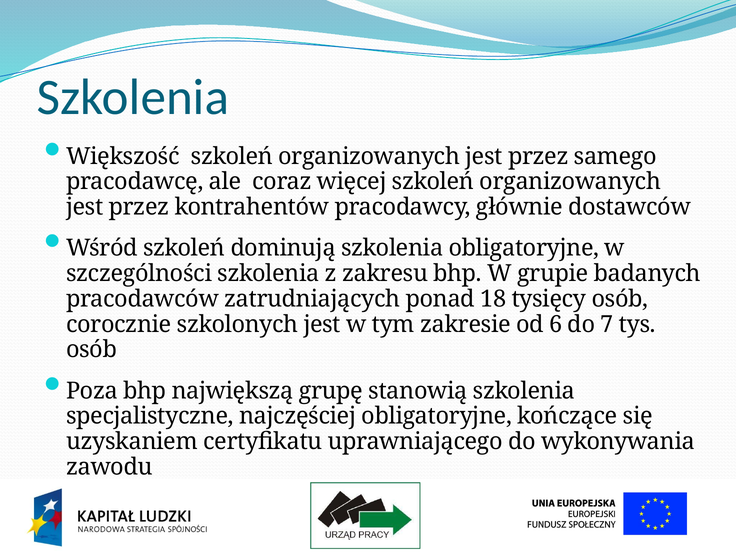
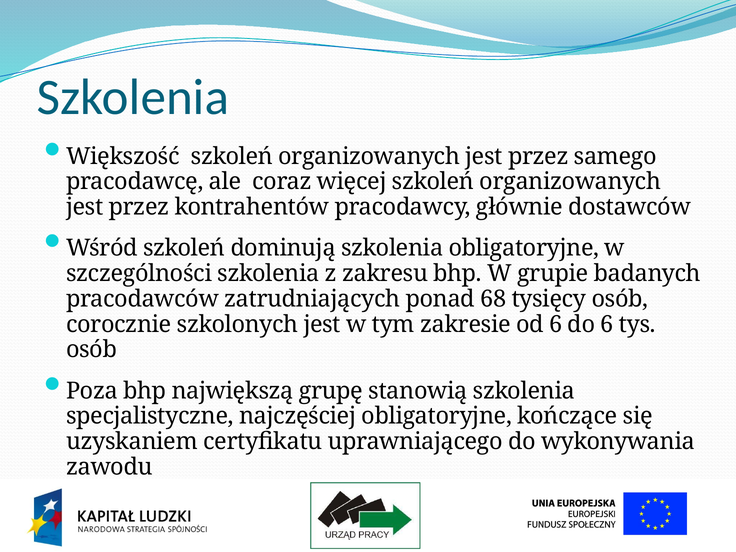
18: 18 -> 68 (493, 299)
do 7: 7 -> 6 (607, 324)
